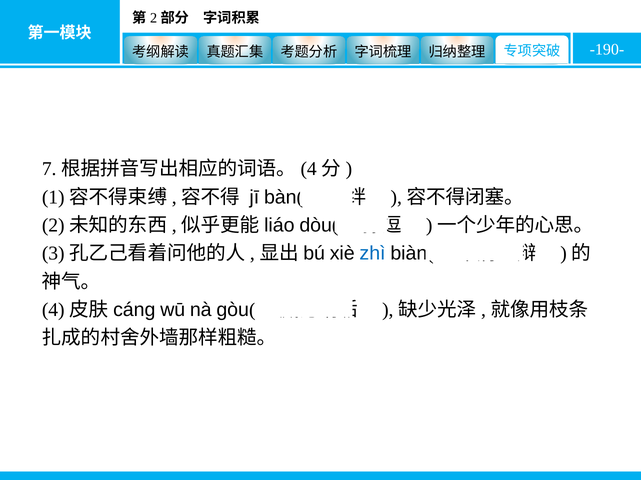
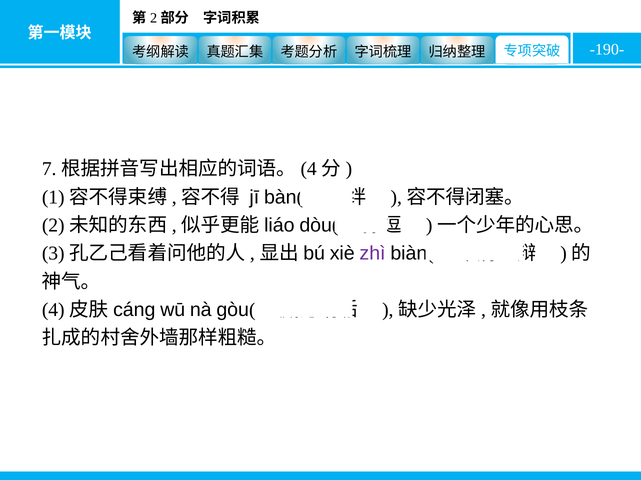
zhì colour: blue -> purple (373, 254)
